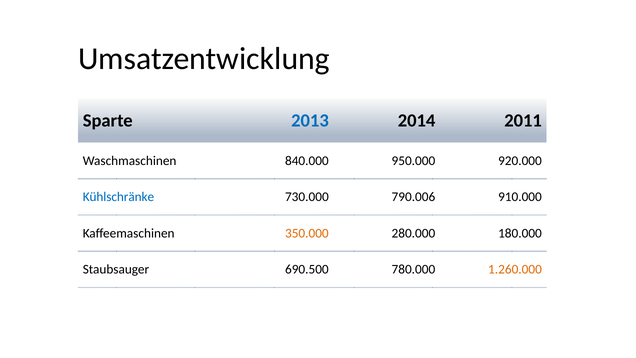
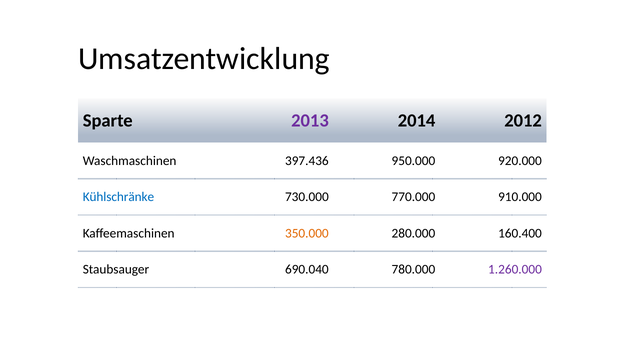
2013 colour: blue -> purple (310, 121)
2011: 2011 -> 2012 (523, 121)
840.000: 840.000 -> 397.436 (307, 161)
790.006: 790.006 -> 770.000 (413, 197)
180.000: 180.000 -> 160.400 (520, 233)
690.500: 690.500 -> 690.040 (307, 269)
1.260.000 colour: orange -> purple (515, 269)
